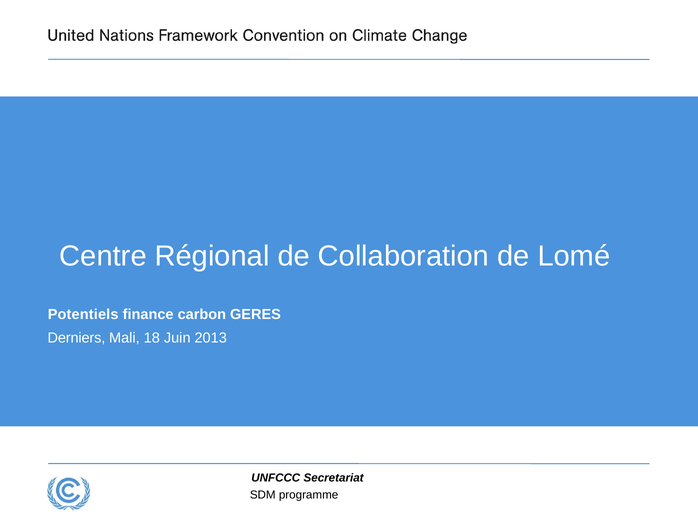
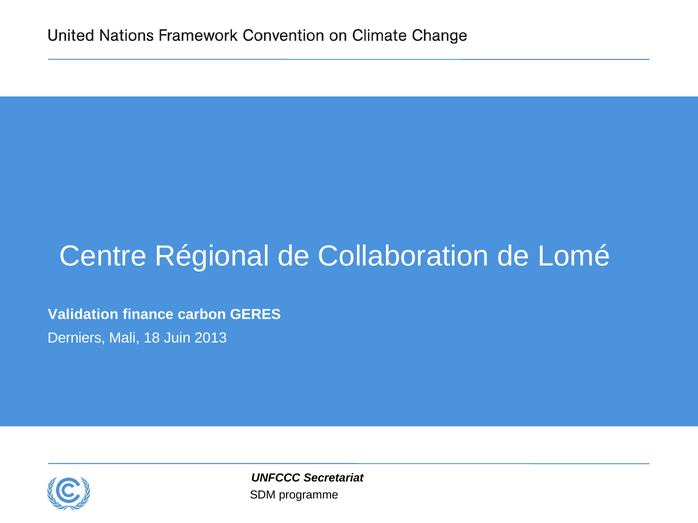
Potentiels: Potentiels -> Validation (83, 315)
